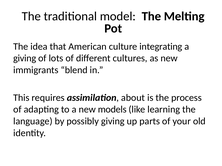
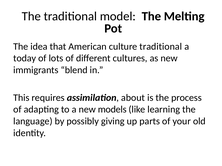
culture integrating: integrating -> traditional (161, 47)
giving: giving -> today (25, 58)
